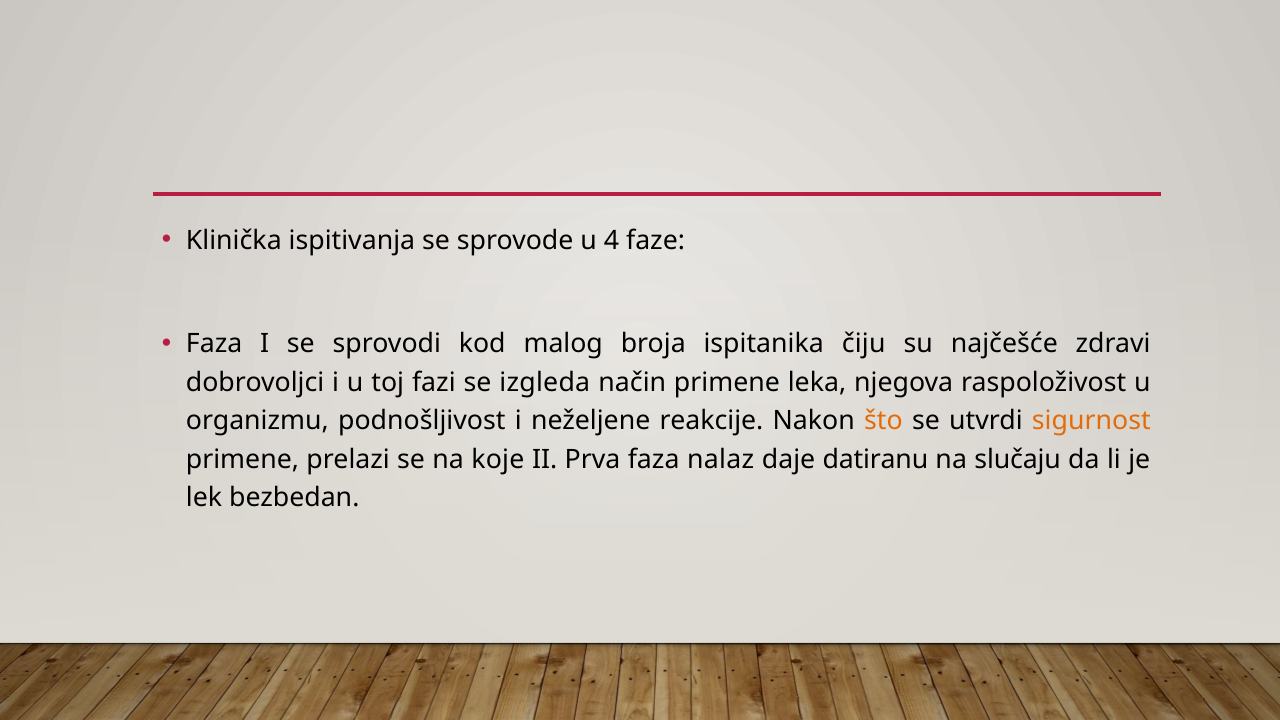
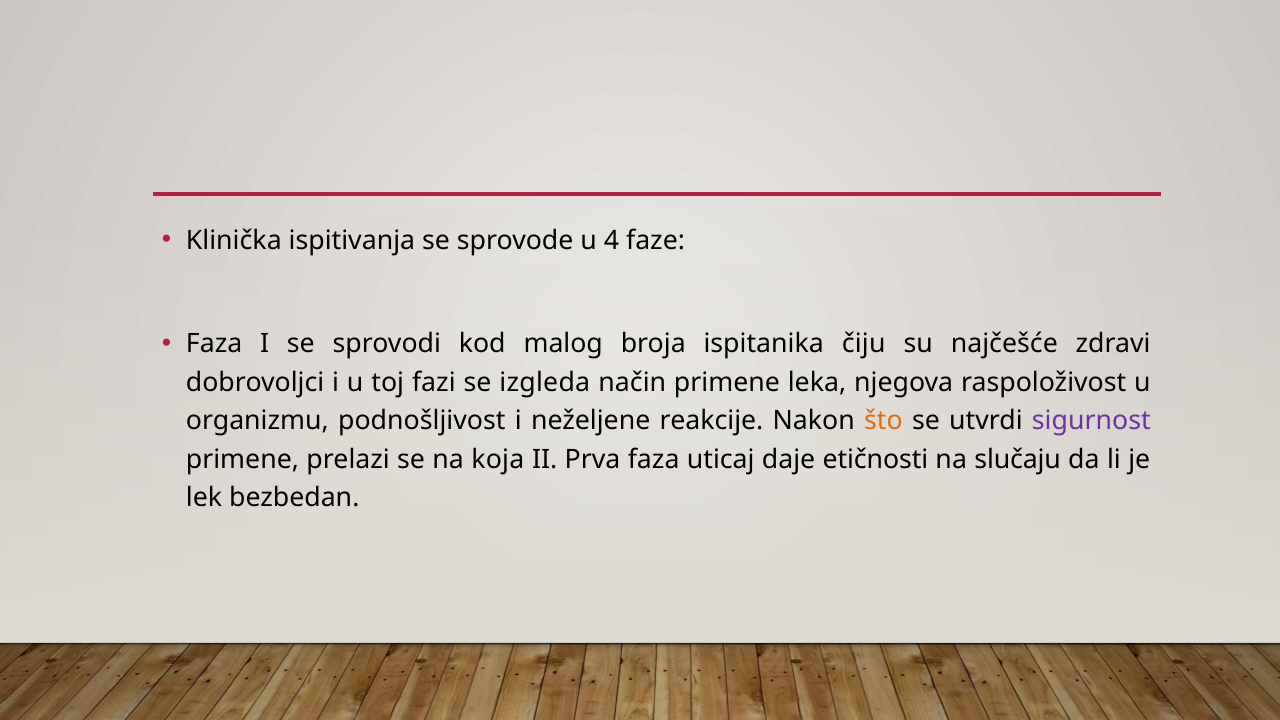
sigurnost colour: orange -> purple (1091, 421)
koje: koje -> koja (498, 459)
nalaz: nalaz -> uticaj (721, 459)
datiranu: datiranu -> etičnosti (875, 459)
